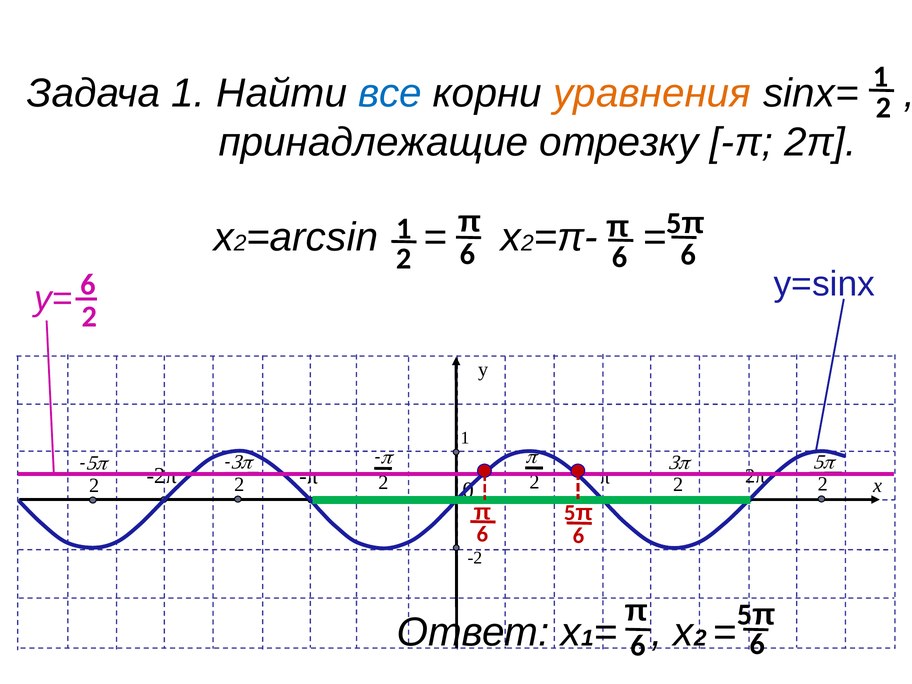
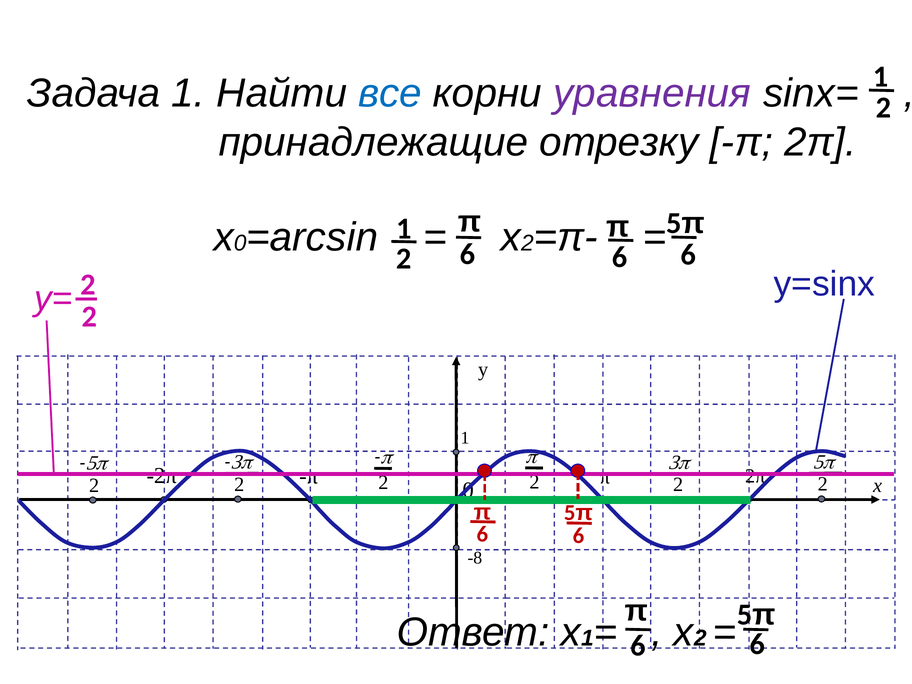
уравнения colour: orange -> purple (652, 94)
2: 2 -> 0 (240, 243)
у= 6: 6 -> 2 (88, 285)
-2: -2 -> -8 (475, 558)
